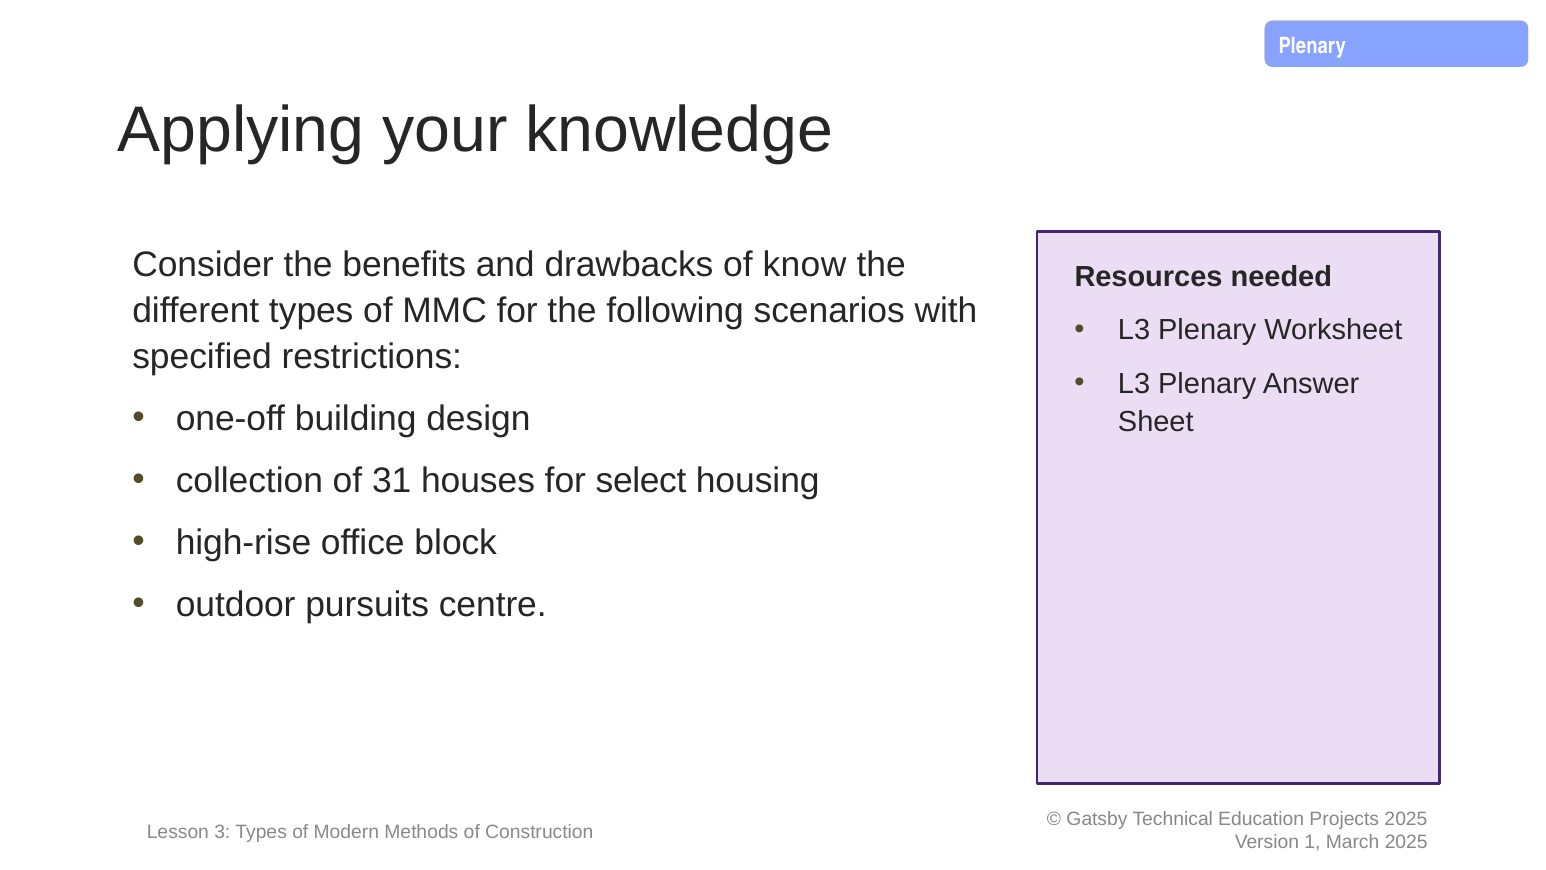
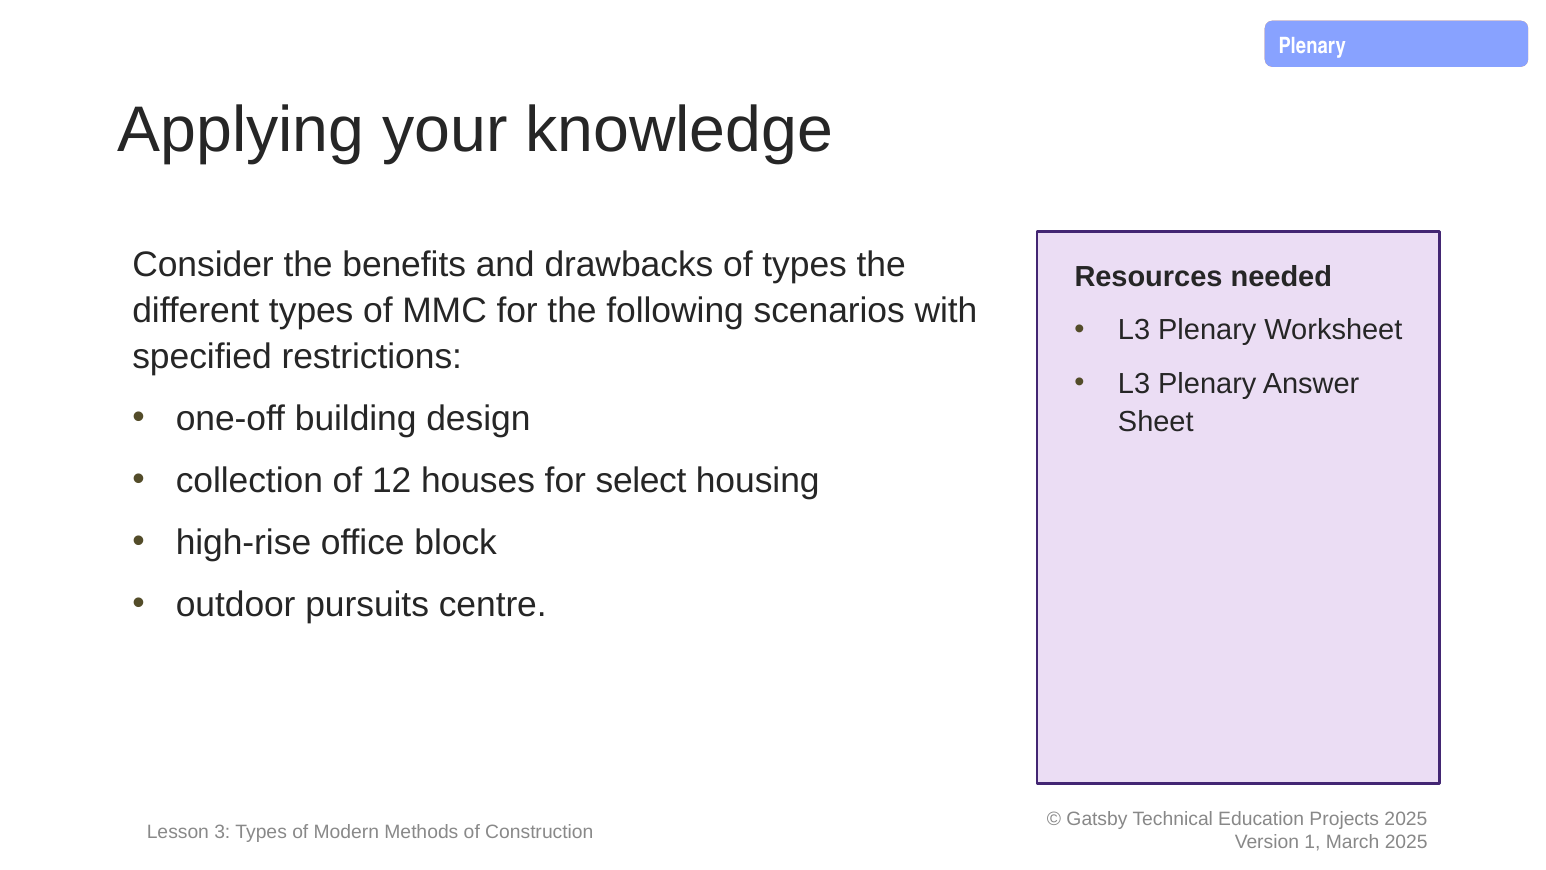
of know: know -> types (805, 264)
31: 31 -> 12 (392, 480)
